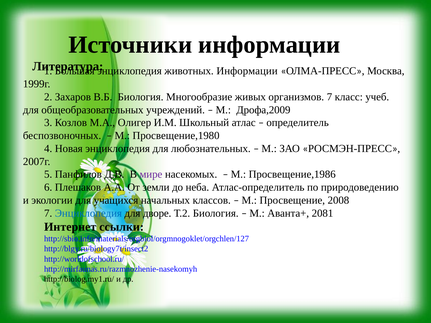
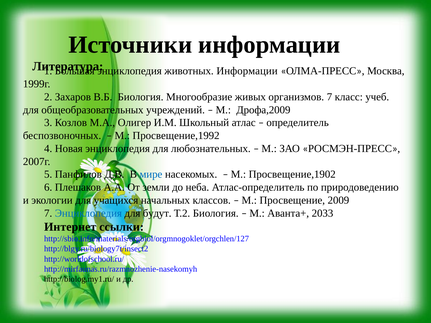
Просвещение,1980: Просвещение,1980 -> Просвещение,1992 (176, 136)
мире colour: purple -> blue (151, 175)
Просвещение,1986: Просвещение,1986 -> Просвещение,1902 (292, 175)
2008: 2008 -> 2009 (338, 200)
дворе: дворе -> будут (157, 213)
2081: 2081 -> 2033 (322, 213)
